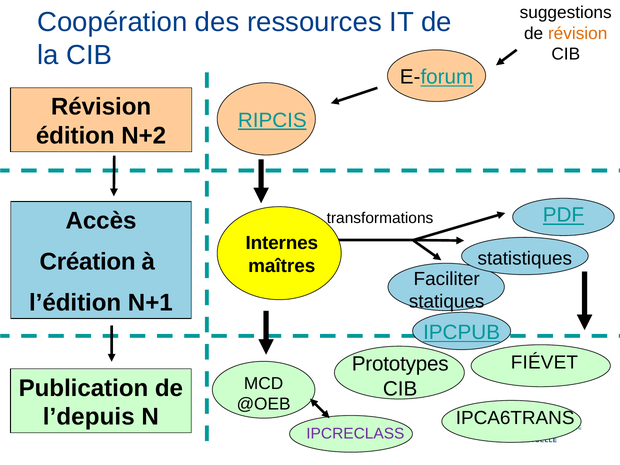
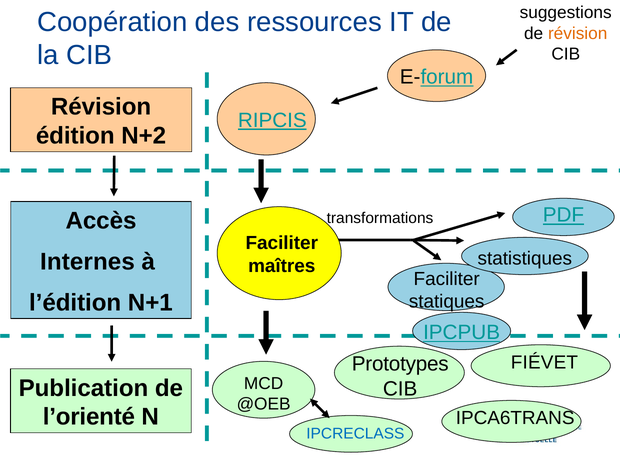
Internes: Internes -> Faciliter (282, 243)
Création: Création -> Internes (87, 262)
l’depuis: l’depuis -> l’orienté (89, 417)
IPCRECLASS colour: purple -> blue (355, 434)
